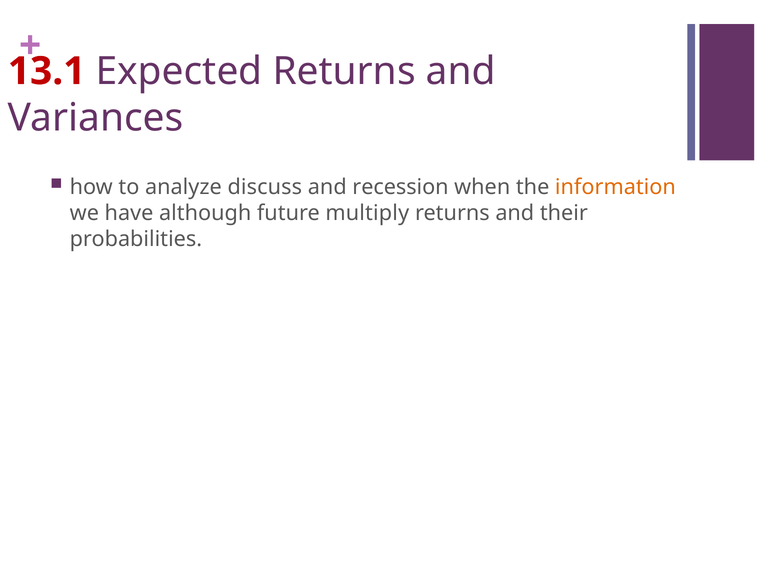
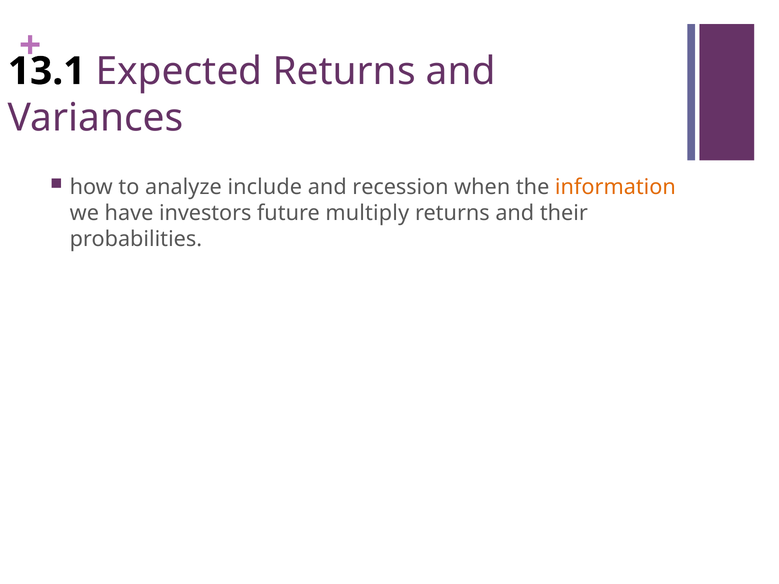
13.1 colour: red -> black (47, 71)
discuss: discuss -> include (265, 187)
although: although -> investors (205, 213)
